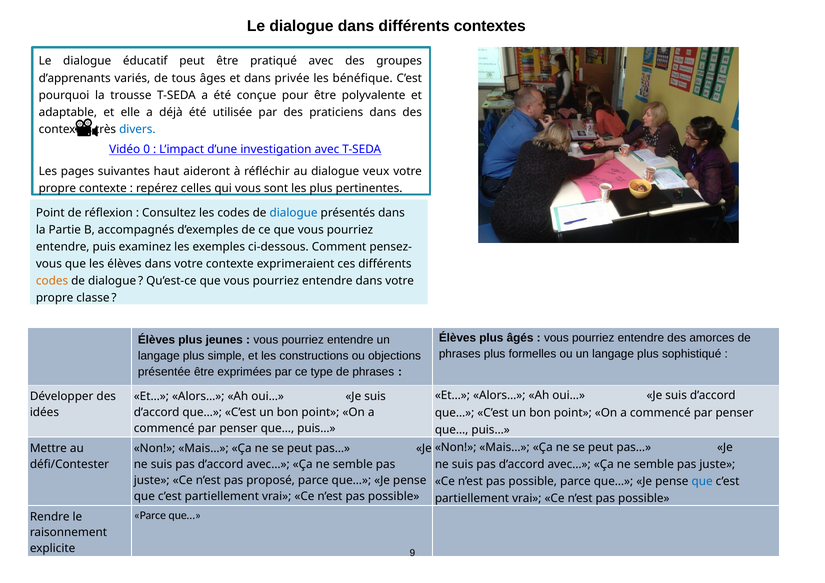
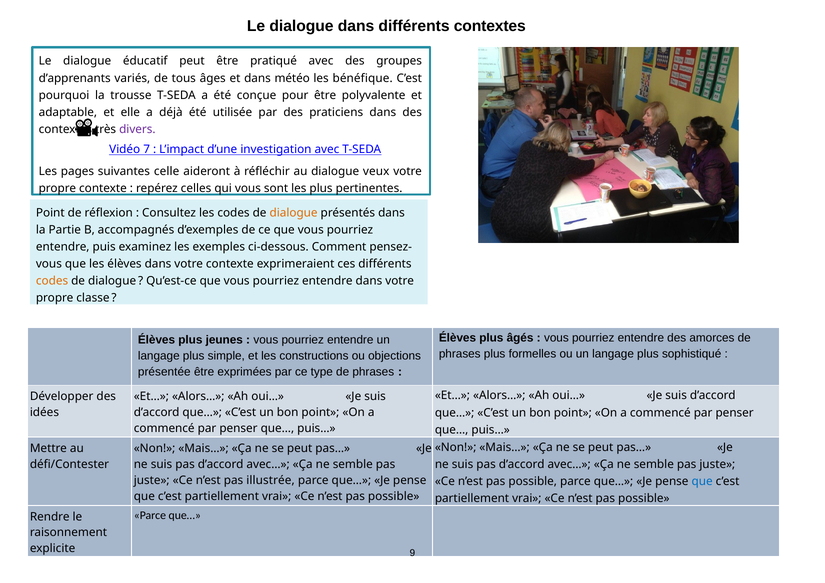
privée: privée -> météo (292, 78)
divers colour: blue -> purple (137, 129)
0: 0 -> 7 (147, 150)
haut: haut -> celle (167, 171)
dialogue colour: blue -> orange (294, 213)
proposé: proposé -> illustrée (271, 481)
